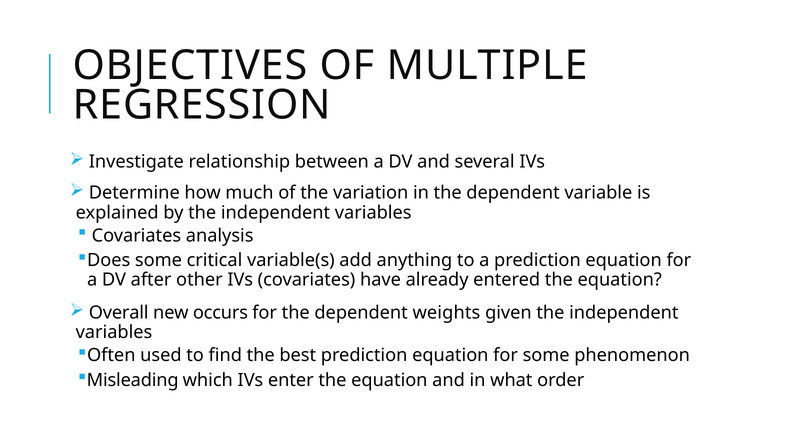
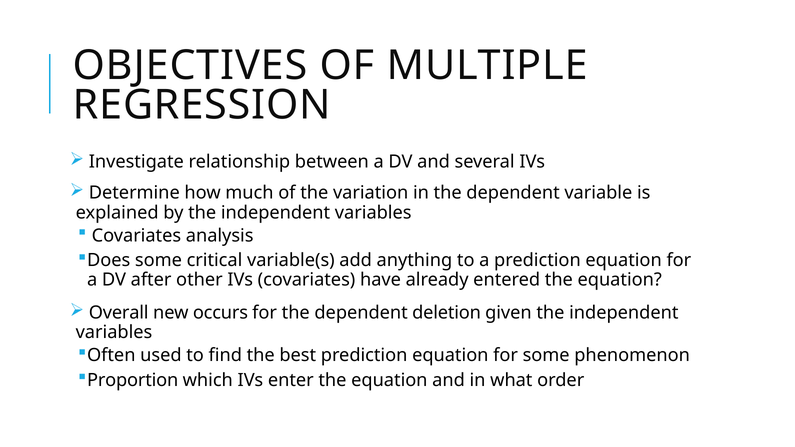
weights: weights -> deletion (447, 313)
Misleading: Misleading -> Proportion (133, 380)
